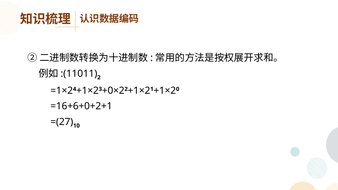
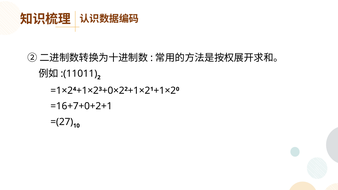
=16+6+0+2+1: =16+6+0+2+1 -> =16+7+0+2+1 (81, 106)
